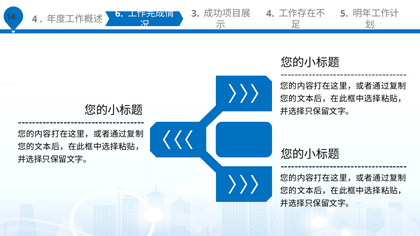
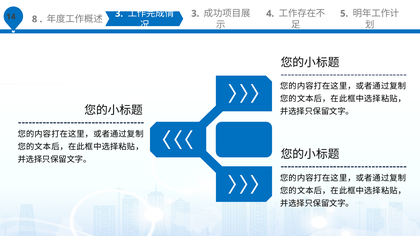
4: 4 -> 8 (35, 19)
6: 6 -> 3 (119, 14)
